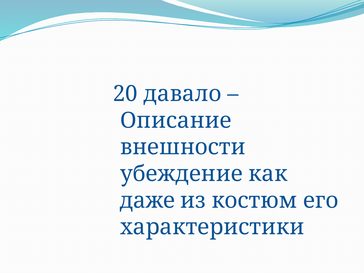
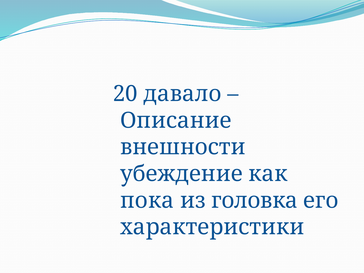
даже: даже -> пока (147, 200)
костюм: костюм -> головка (255, 200)
